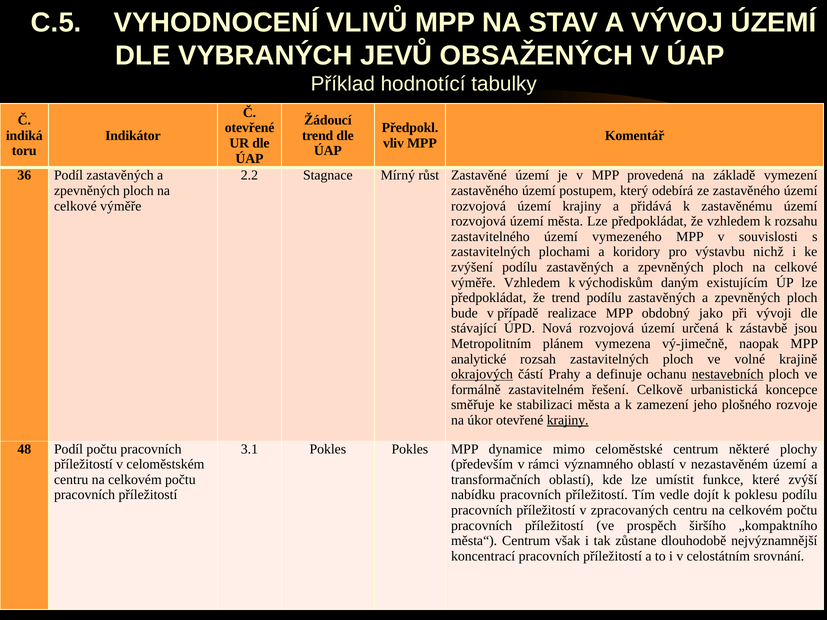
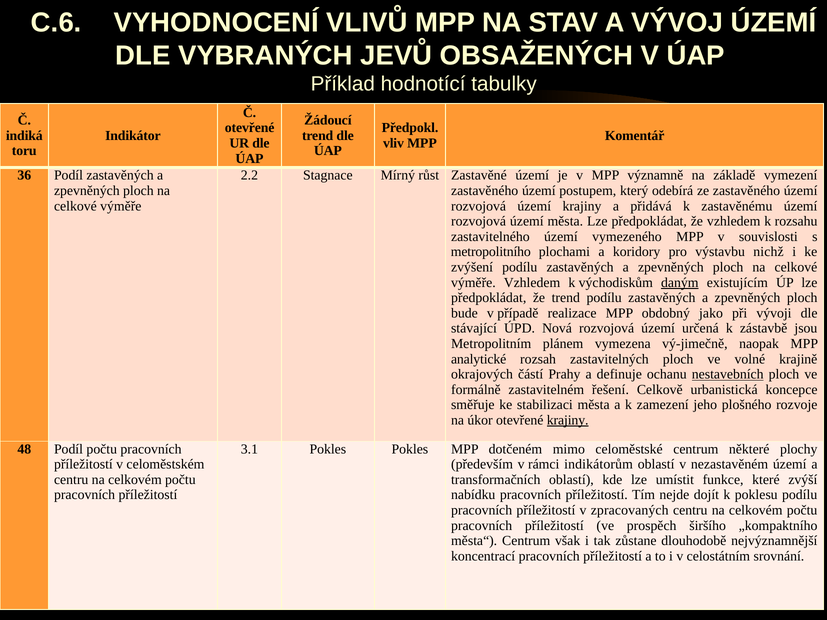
C.5: C.5 -> C.6 (56, 23)
provedená: provedená -> významně (655, 175)
zastavitelných: zastavitelných -> metropolitního (491, 252)
daným underline: none -> present (680, 283)
okrajových underline: present -> none (482, 374)
dynamice: dynamice -> dotčeném (515, 449)
významného: významného -> indikátorům (599, 464)
vedle: vedle -> nejde (674, 495)
